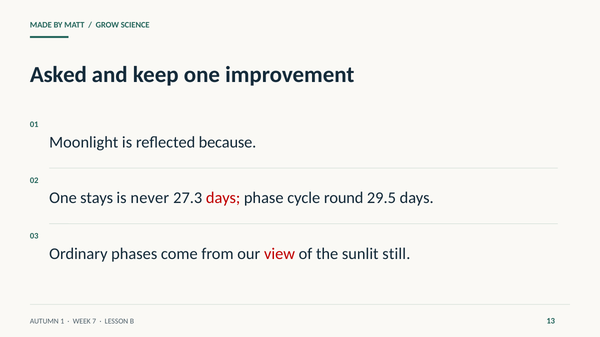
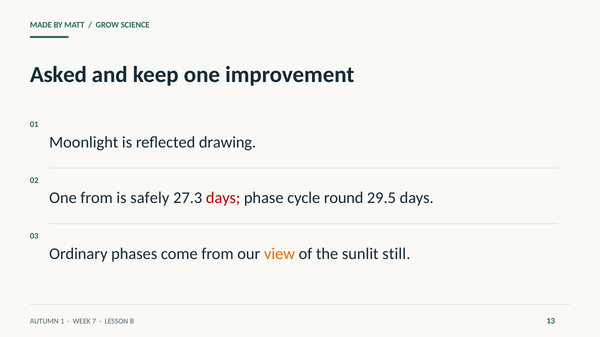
because: because -> drawing (227, 142)
One stays: stays -> from (97, 198)
never: never -> safely (150, 198)
view colour: red -> orange (279, 254)
